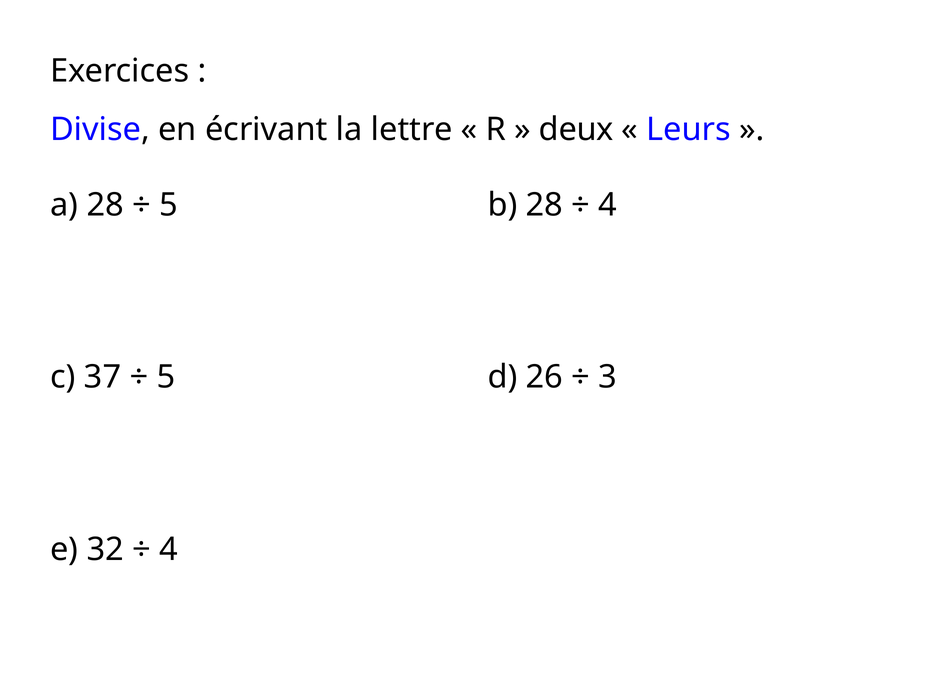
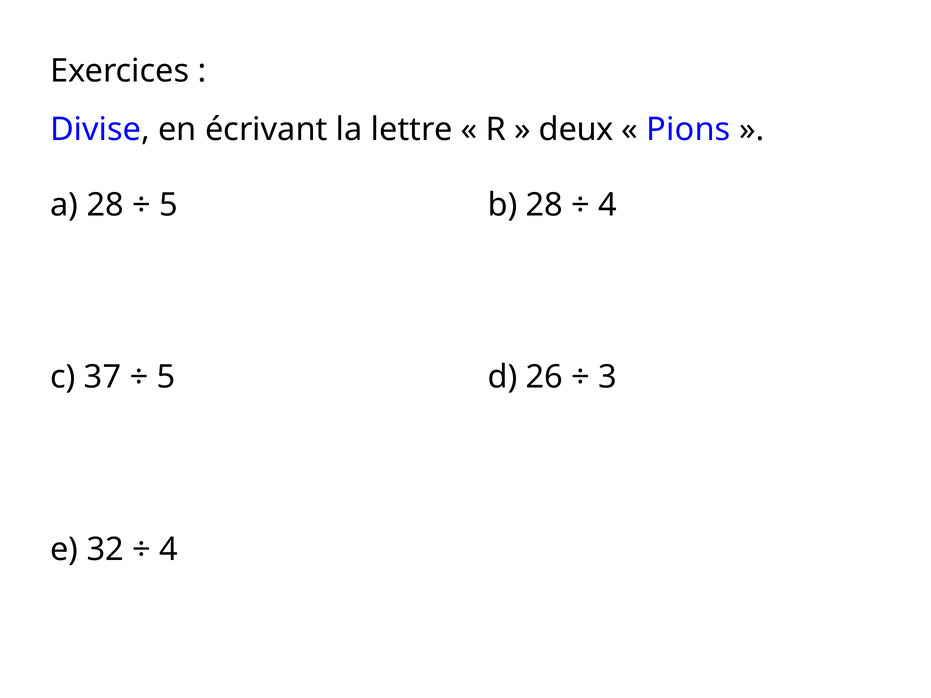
Leurs: Leurs -> Pions (688, 130)
